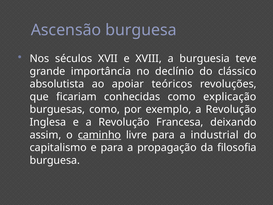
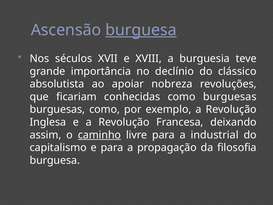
burguesa underline: none -> present (141, 30)
teóricos: teóricos -> nobreza (172, 84)
como explicação: explicação -> burguesas (230, 97)
